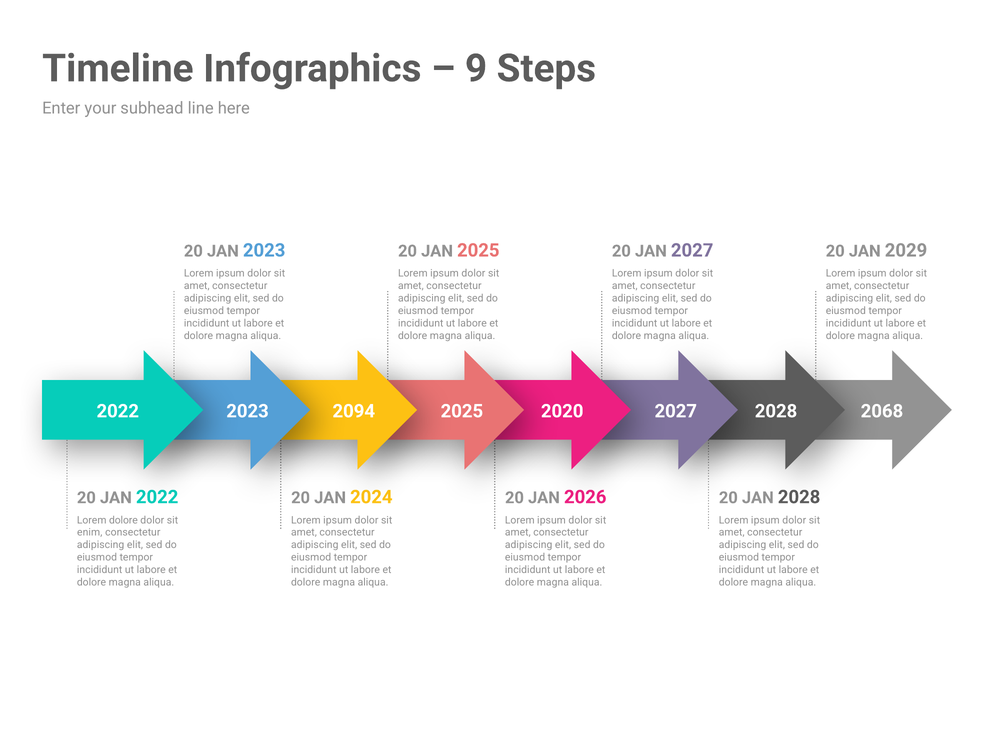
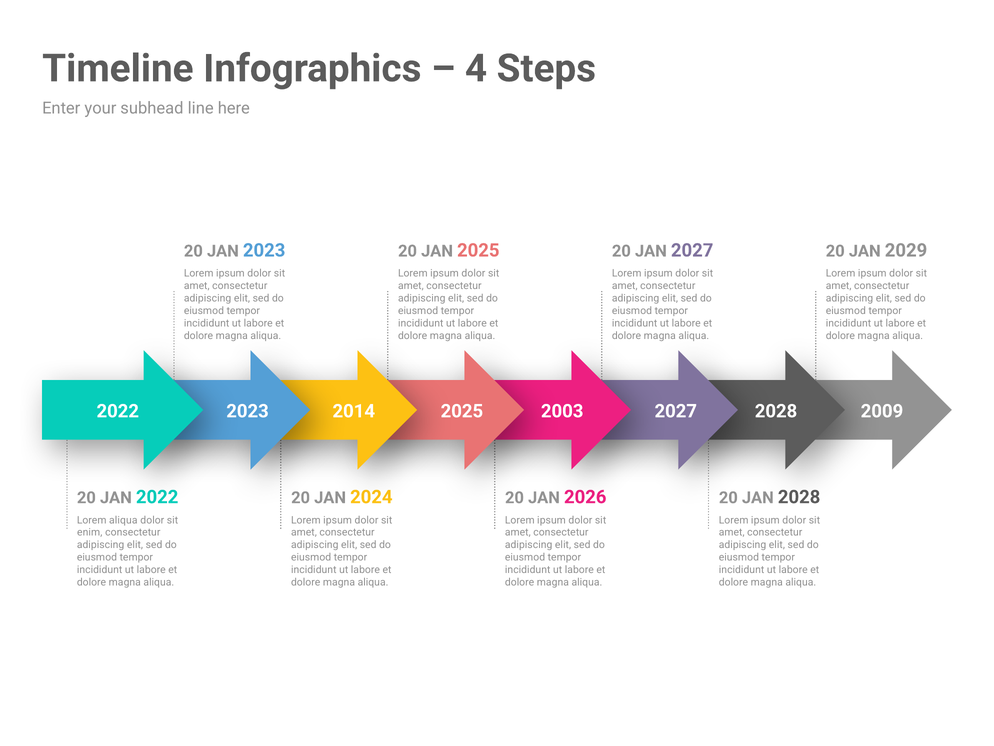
9: 9 -> 4 (476, 68)
2094: 2094 -> 2014 (354, 411)
2020: 2020 -> 2003 (562, 411)
2068: 2068 -> 2009 (882, 411)
Lorem dolore: dolore -> aliqua (123, 520)
